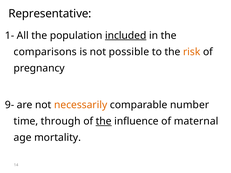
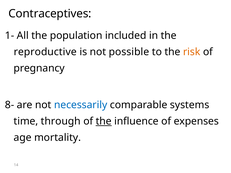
Representative: Representative -> Contraceptives (50, 14)
included underline: present -> none (126, 36)
comparisons: comparisons -> reproductive (45, 52)
9-: 9- -> 8- (10, 105)
necessarily colour: orange -> blue (81, 105)
number: number -> systems (190, 105)
maternal: maternal -> expenses (196, 121)
